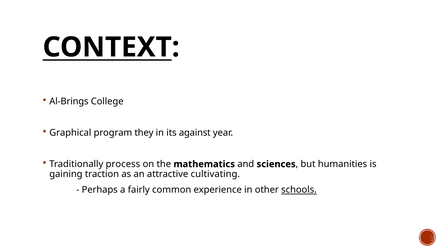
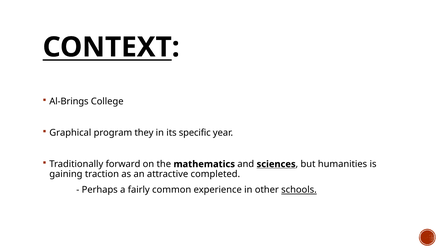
against: against -> specific (195, 133)
process: process -> forward (123, 164)
sciences underline: none -> present (276, 164)
cultivating: cultivating -> completed (215, 174)
